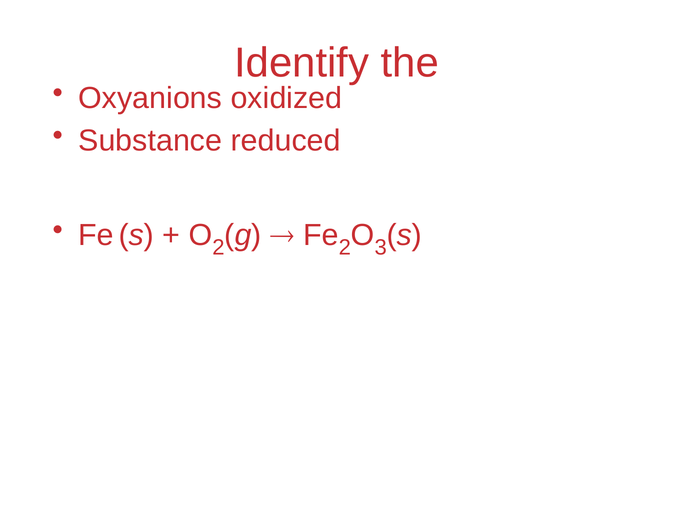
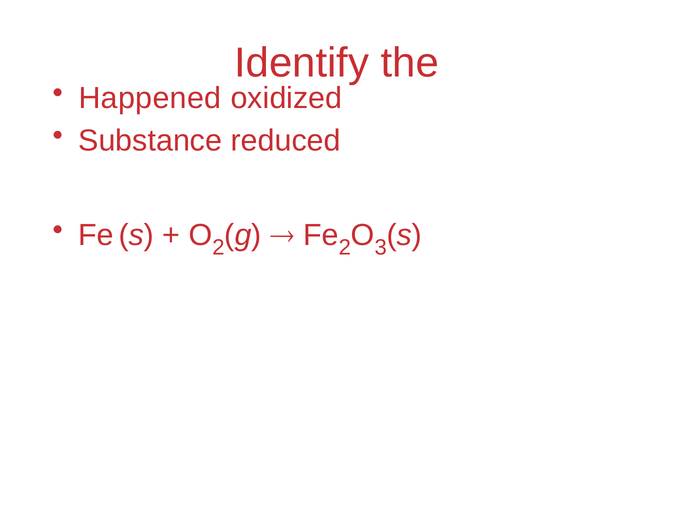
Oxyanions: Oxyanions -> Happened (150, 98)
